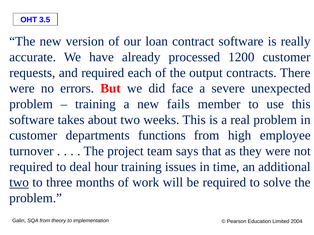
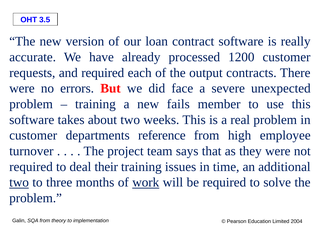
functions: functions -> reference (162, 136)
hour: hour -> their (106, 167)
work underline: none -> present (146, 183)
